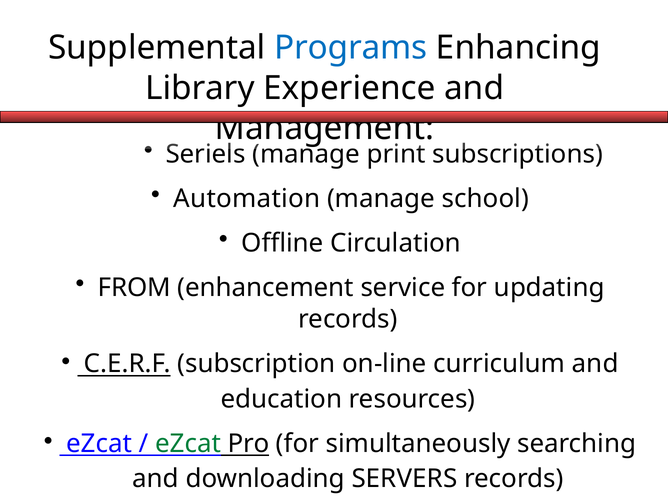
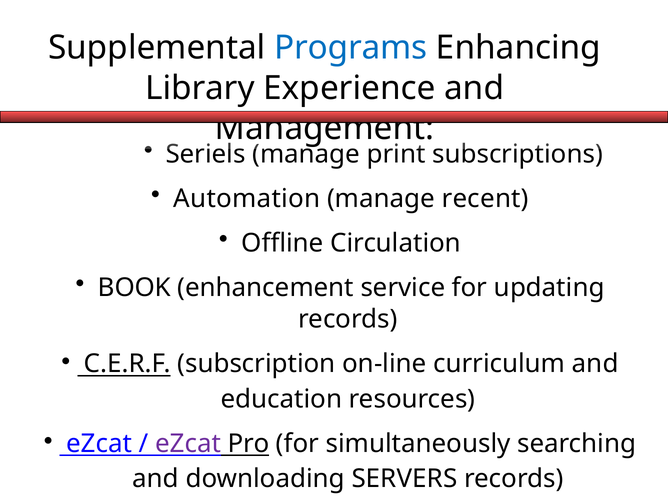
school: school -> recent (485, 199)
FROM: FROM -> BOOK (134, 288)
eZcat colour: green -> purple (188, 444)
